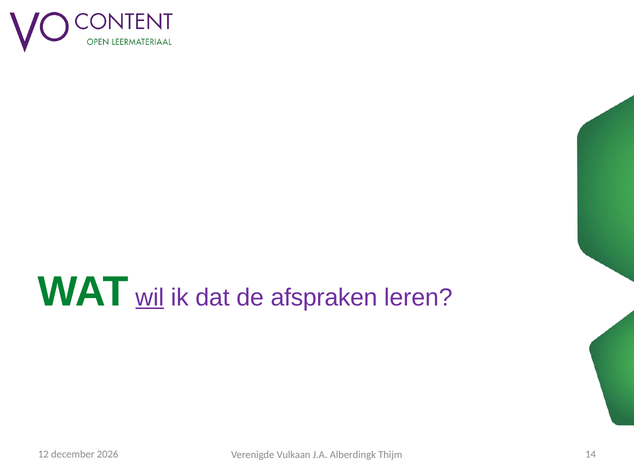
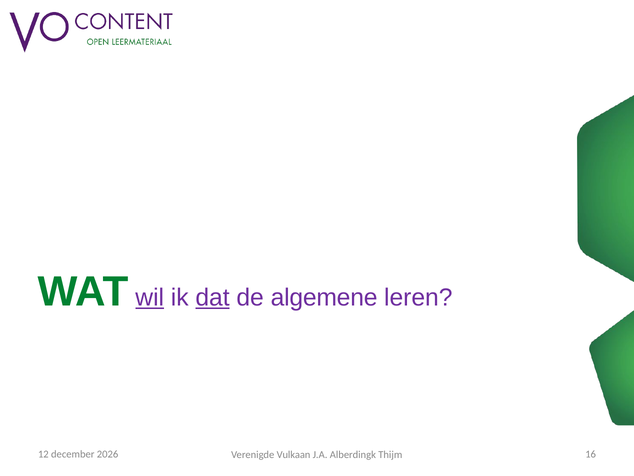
dat underline: none -> present (213, 297)
afspraken: afspraken -> algemene (324, 297)
14: 14 -> 16 (591, 454)
